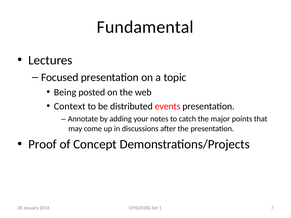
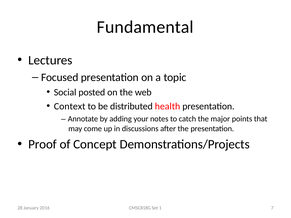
Being: Being -> Social (65, 92)
events: events -> health (168, 106)
